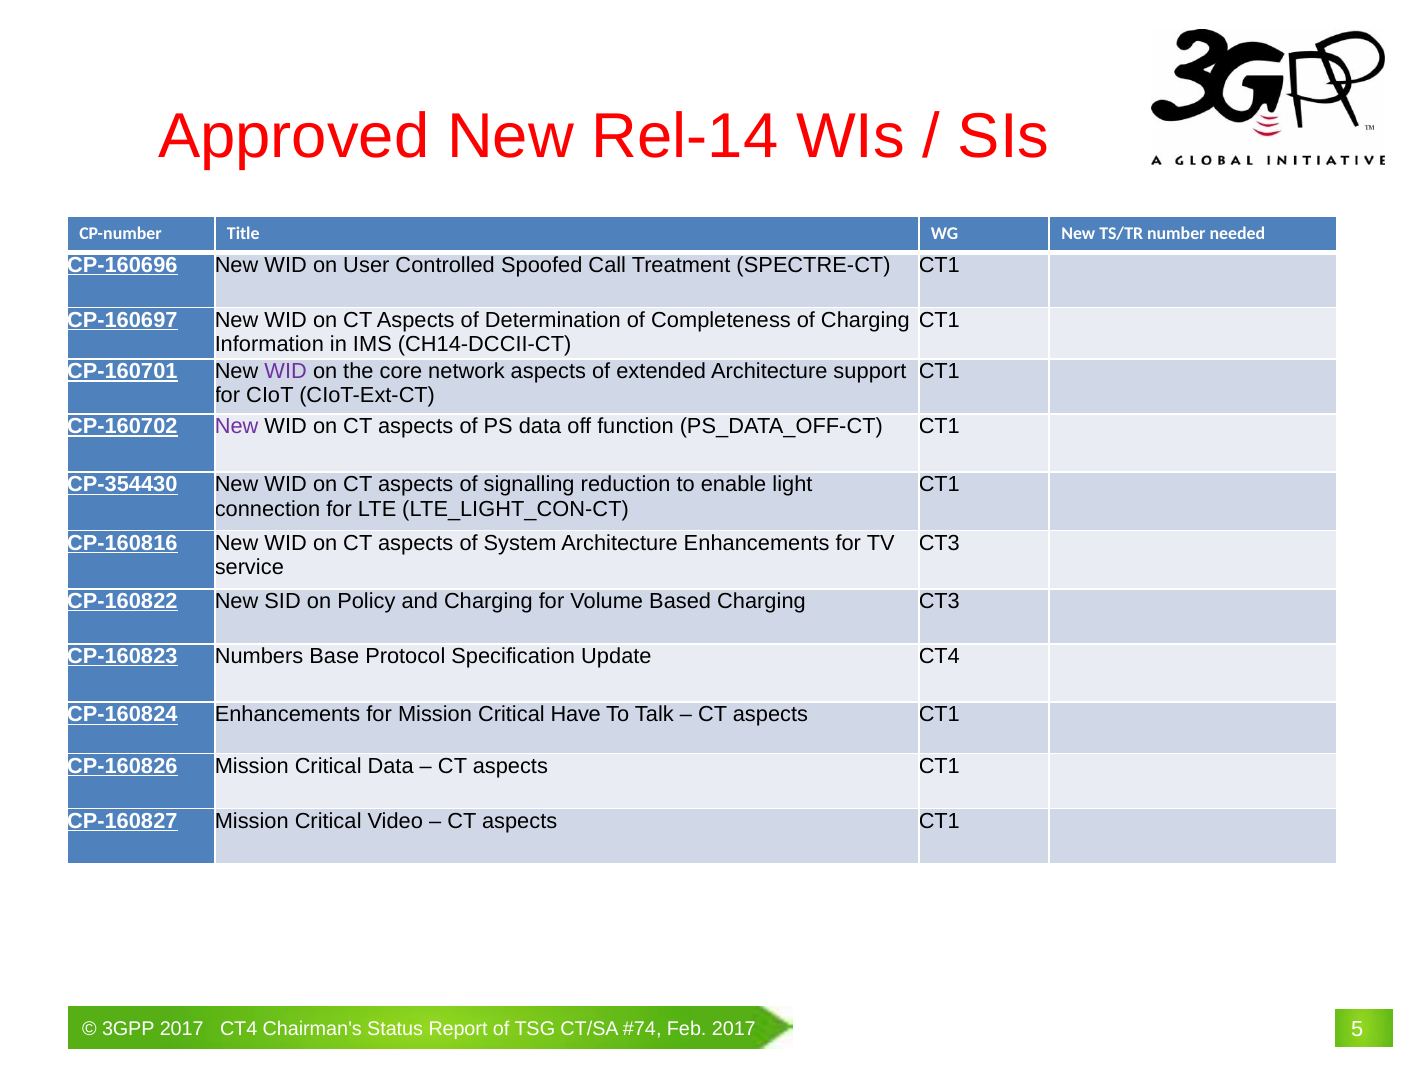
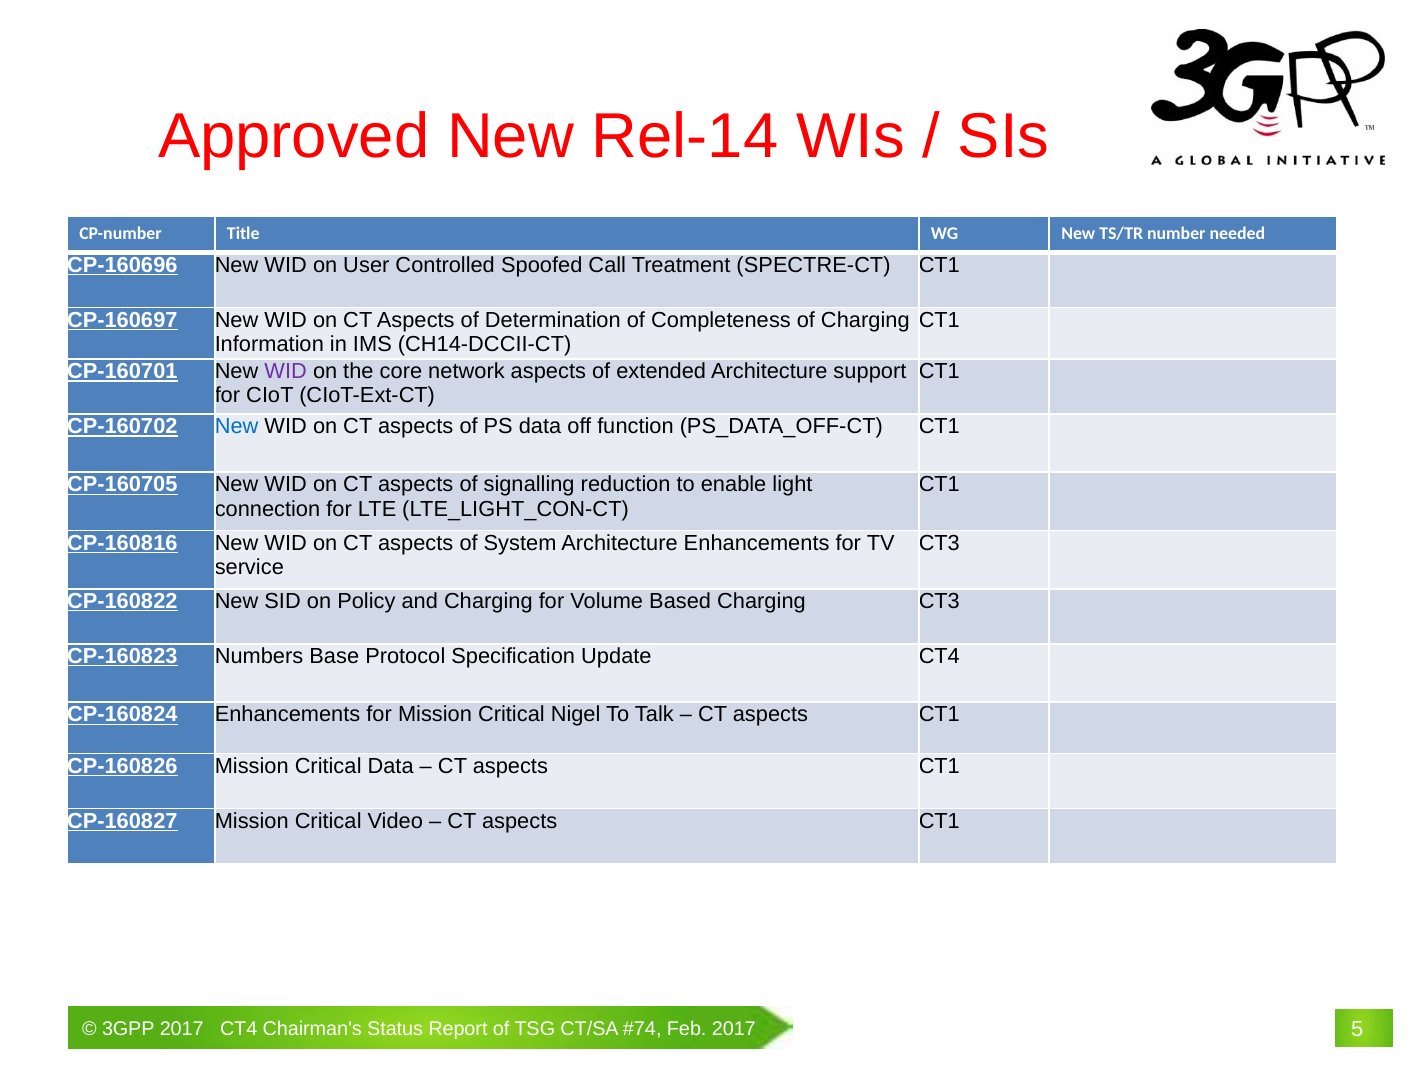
New colour: purple -> blue (237, 427)
CP-354430: CP-354430 -> CP-160705 (122, 485)
Have: Have -> Nigel (576, 715)
